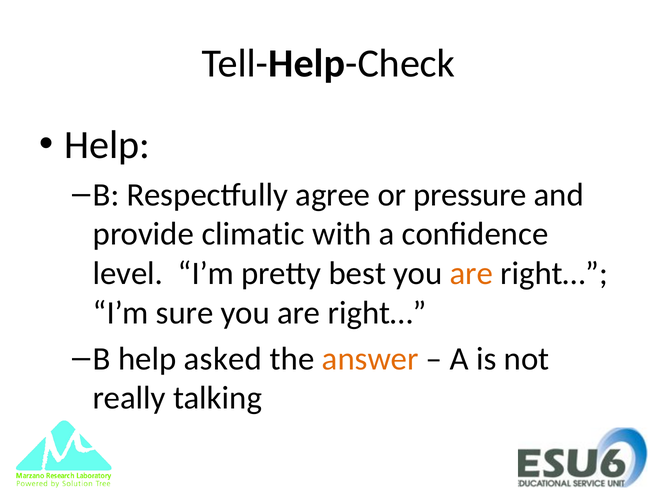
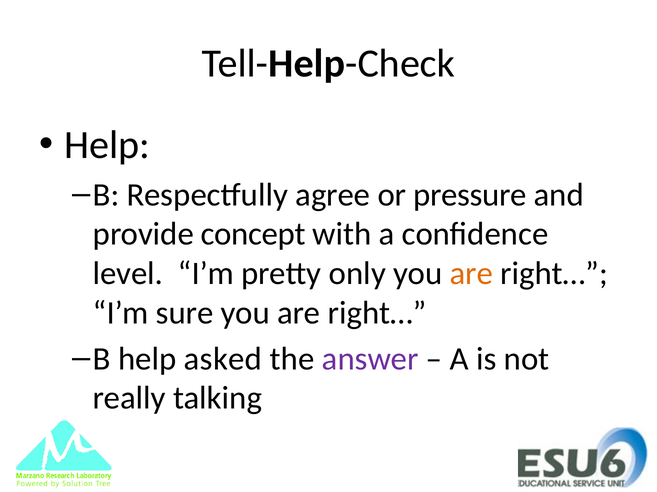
climatic: climatic -> concept (253, 234)
best: best -> only (357, 274)
answer colour: orange -> purple (370, 359)
